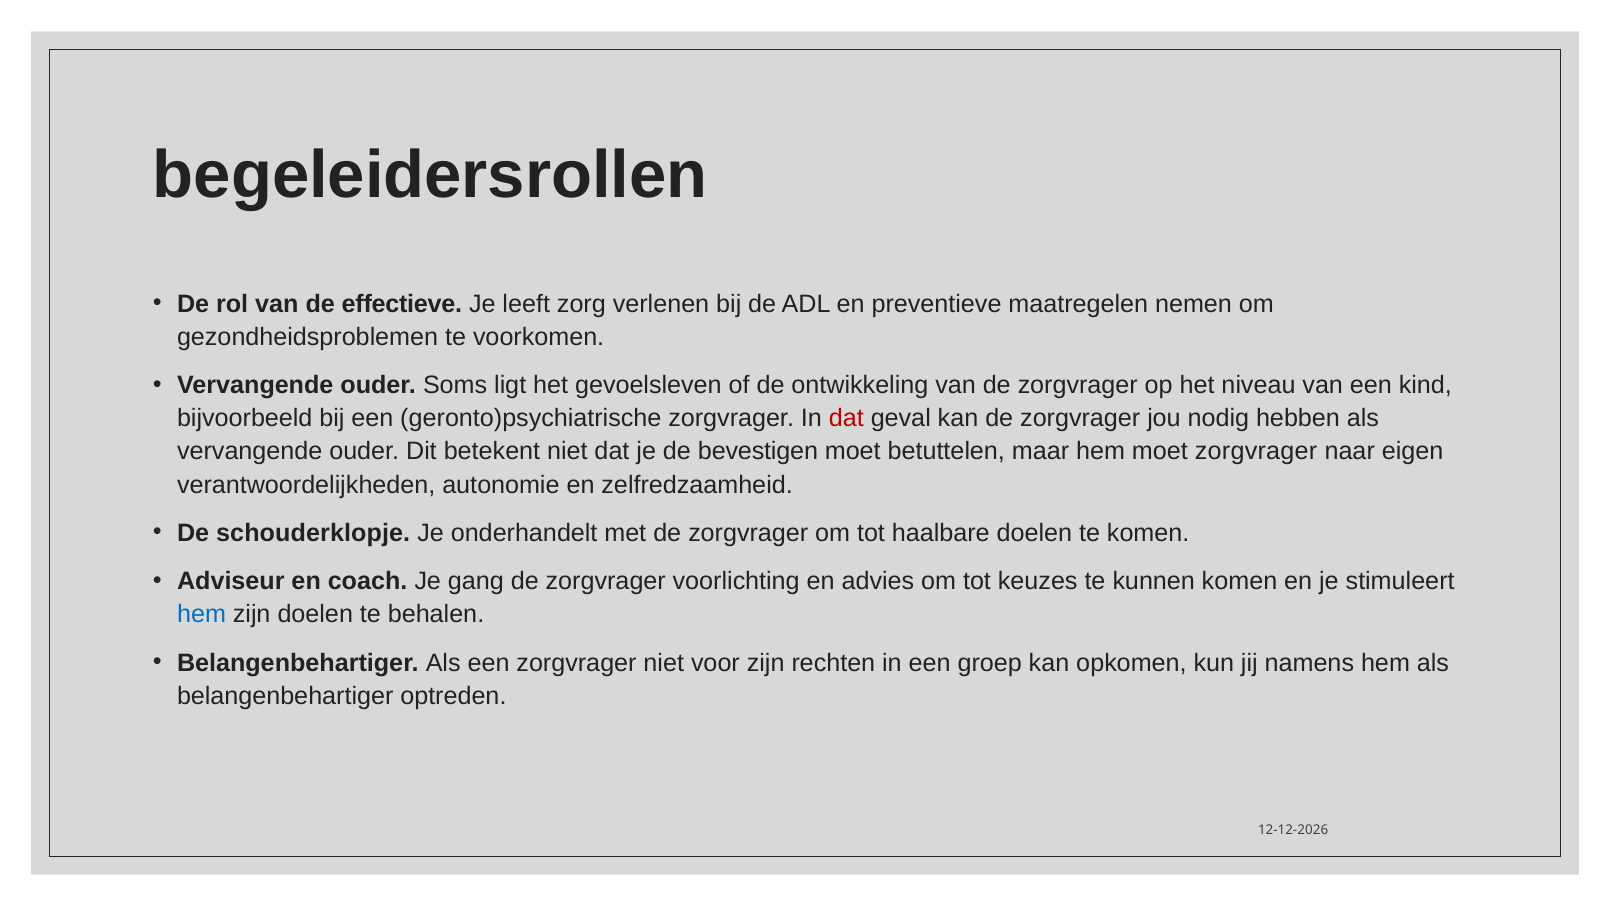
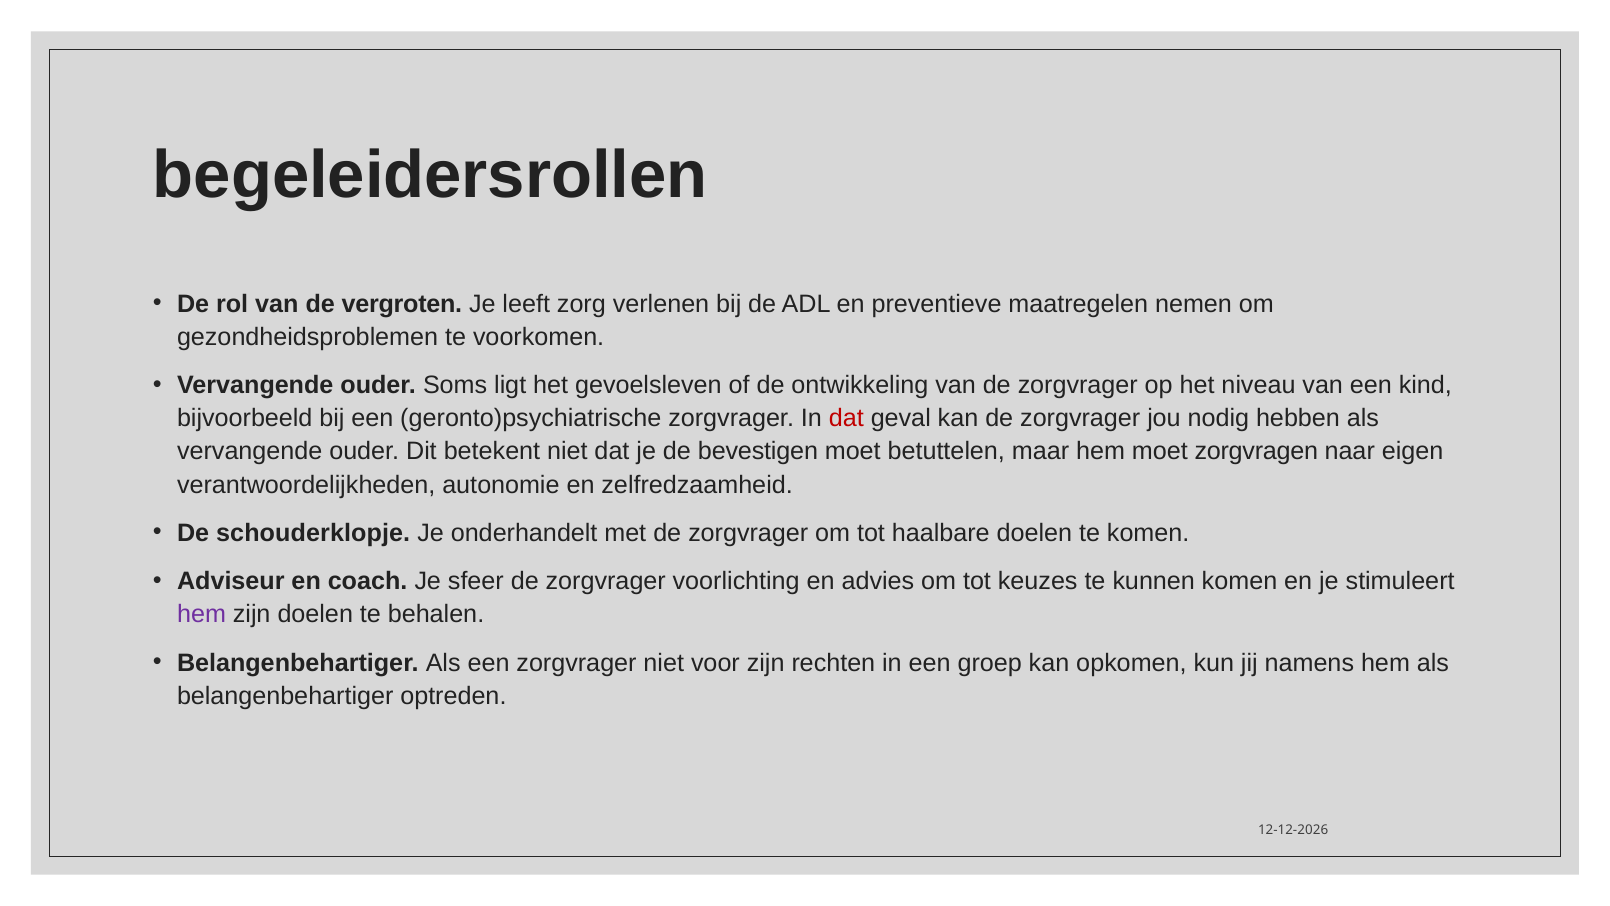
effectieve: effectieve -> vergroten (402, 304)
moet zorgvrager: zorgvrager -> zorgvragen (1256, 451)
gang: gang -> sfeer (476, 581)
hem colour: blue -> purple (202, 614)
